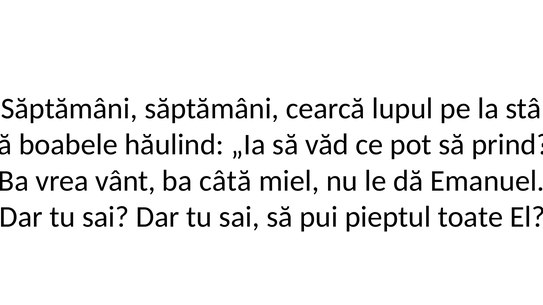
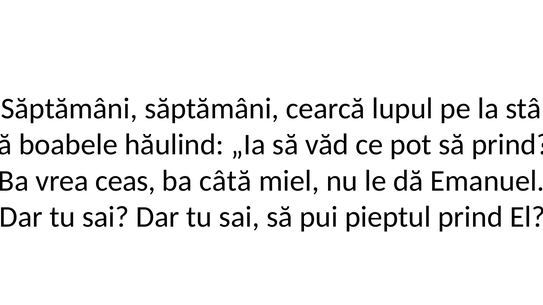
vânt: vânt -> ceas (125, 181)
pieptul toate: toate -> prind (470, 217)
